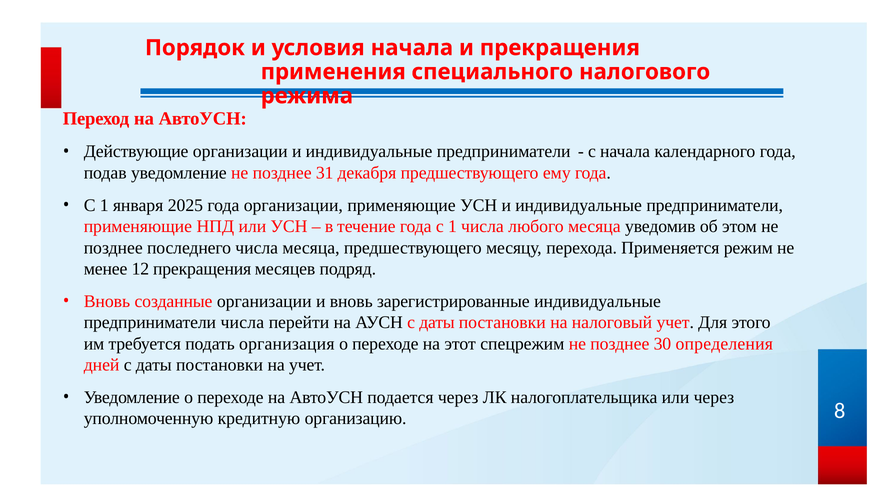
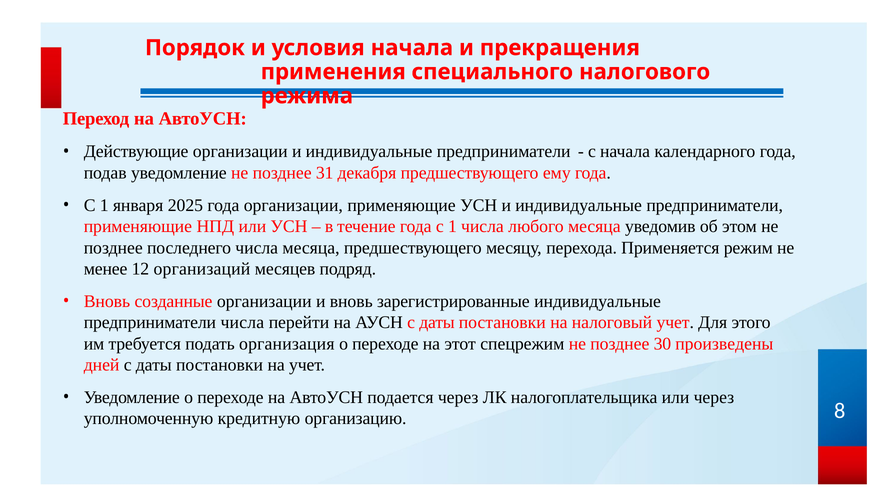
12 прекращения: прекращения -> организаций (202, 269)
определения: определения -> произведены (724, 344)
